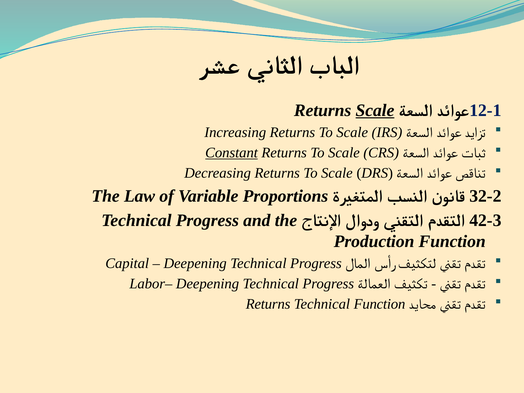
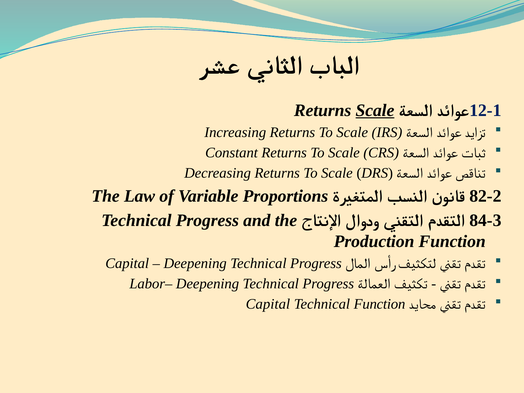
Constant underline: present -> none (232, 153)
32-2: 32-2 -> 82-2 (485, 196)
42-3: 42-3 -> 84-3 (485, 220)
Returns: Returns -> Capital (268, 304)
